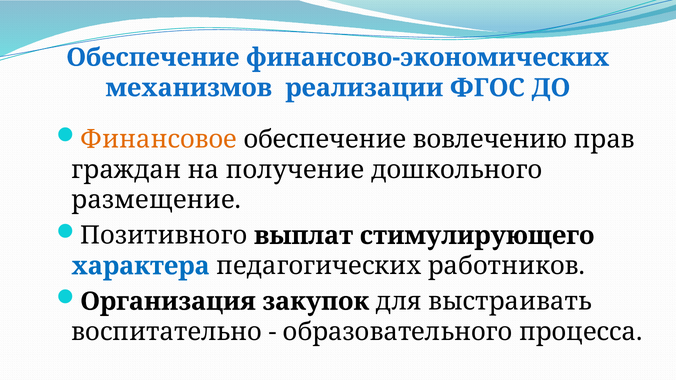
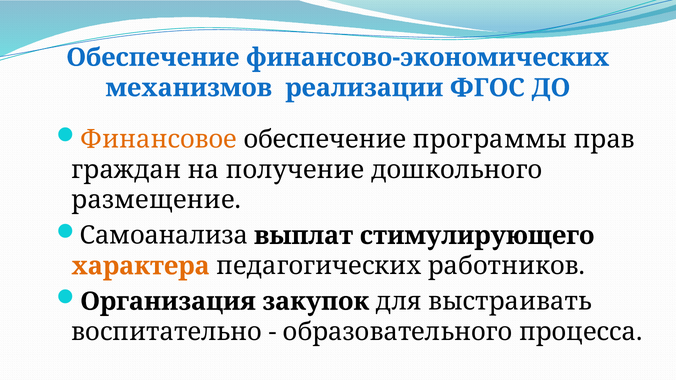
вовлечению: вовлечению -> программы (490, 139)
Позитивного: Позитивного -> Самоанализа (164, 236)
характера colour: blue -> orange (141, 266)
